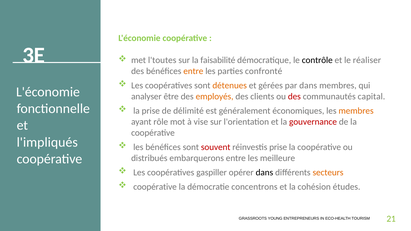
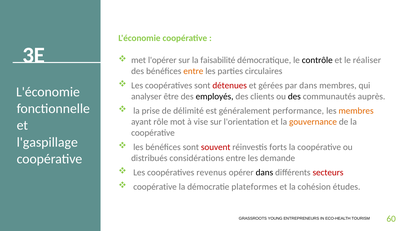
l'toutes: l'toutes -> l'opérer (162, 60)
confronté: confronté -> circulaires (264, 71)
détenues colour: orange -> red (230, 86)
employés colour: orange -> black (215, 97)
des colour: red -> black (294, 97)
capital: capital -> auprès (371, 97)
économiques: économiques -> performance (298, 111)
gouvernance colour: red -> orange (313, 122)
l'impliqués: l'impliqués -> l'gaspillage (47, 142)
réinvestis prise: prise -> forts (278, 147)
embarquerons: embarquerons -> considérations (197, 158)
meilleure: meilleure -> demande (278, 158)
gaspiller: gaspiller -> revenus (211, 173)
secteurs colour: orange -> red (328, 173)
concentrons: concentrons -> plateformes (254, 187)
21: 21 -> 60 (391, 219)
